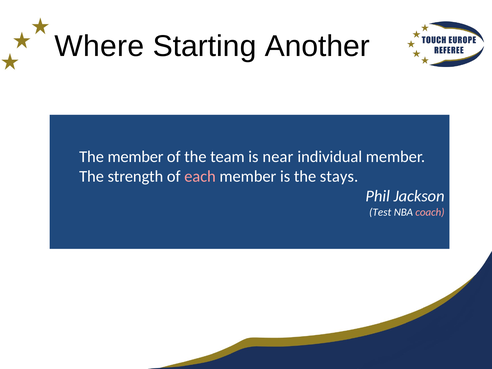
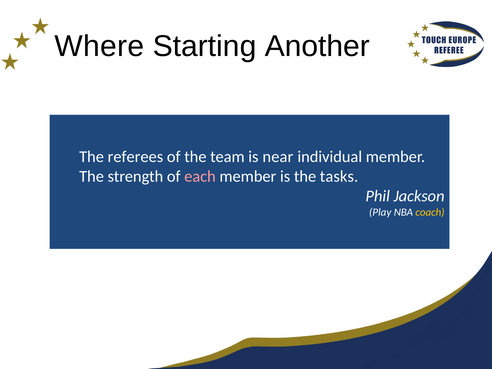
The member: member -> referees (135, 157)
stays: stays -> tasks (339, 176)
Test: Test -> Play (380, 212)
coach colour: pink -> yellow (430, 212)
